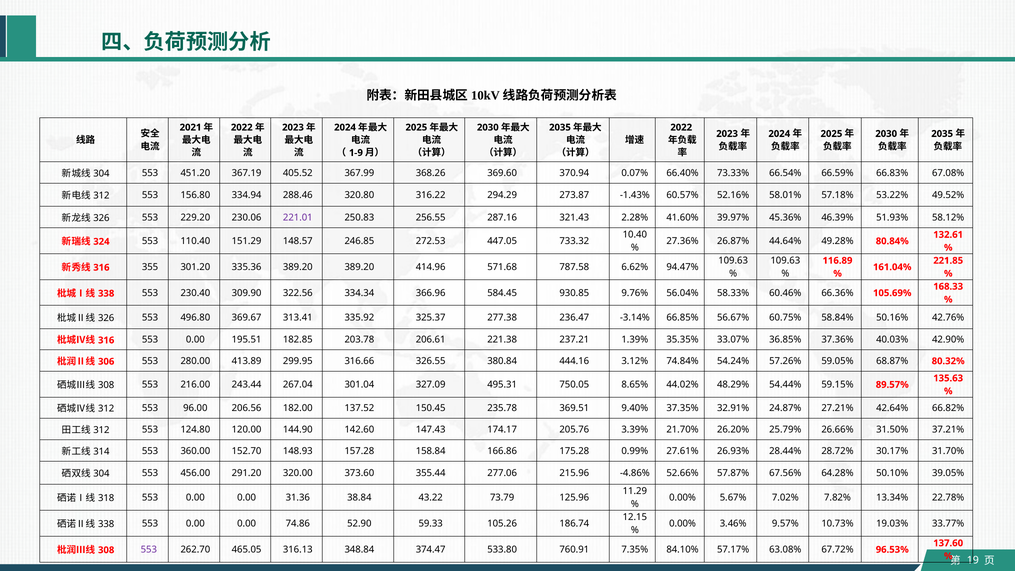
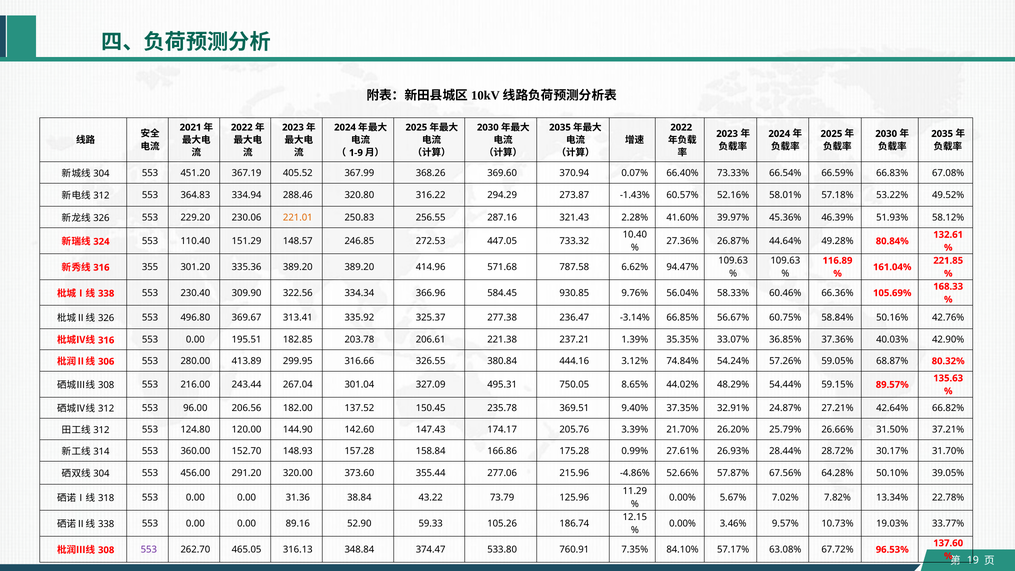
156.80: 156.80 -> 364.83 (195, 195)
221.01 colour: purple -> orange (298, 218)
74.86: 74.86 -> 89.16 (298, 524)
